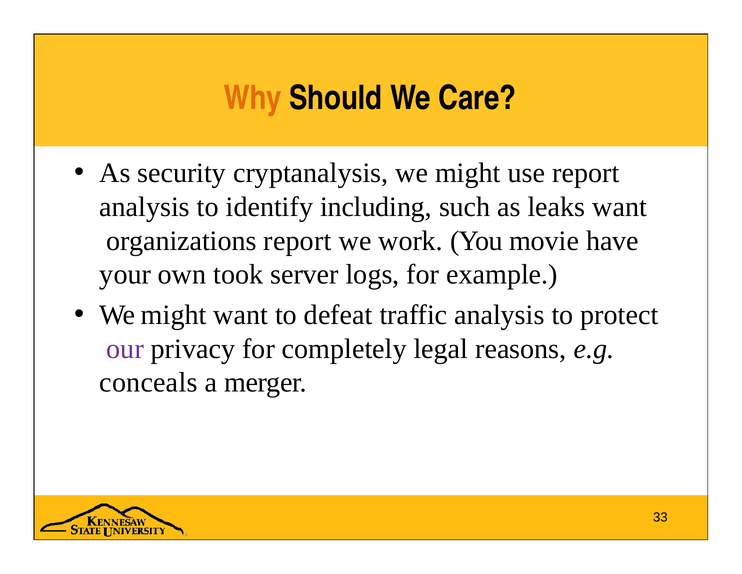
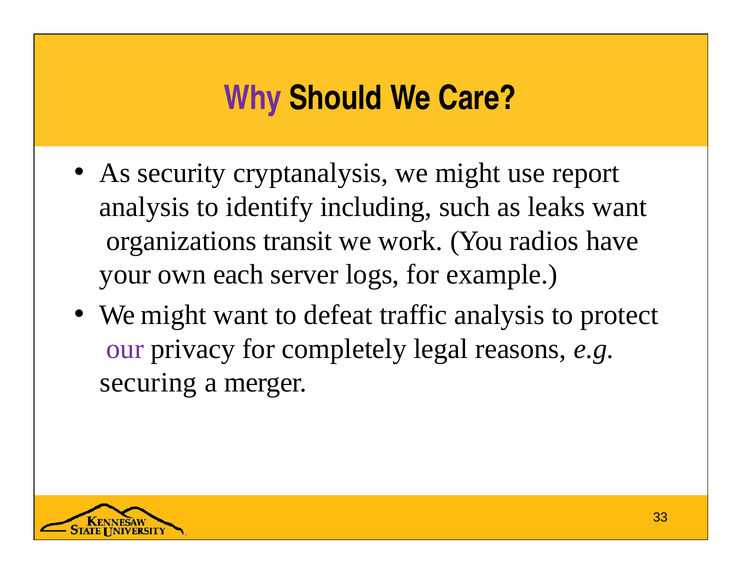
Why colour: orange -> purple (253, 98)
organizations report: report -> transit (298, 240)
movie: movie -> radios (544, 240)
took: took -> each (238, 274)
conceals: conceals -> securing (148, 382)
